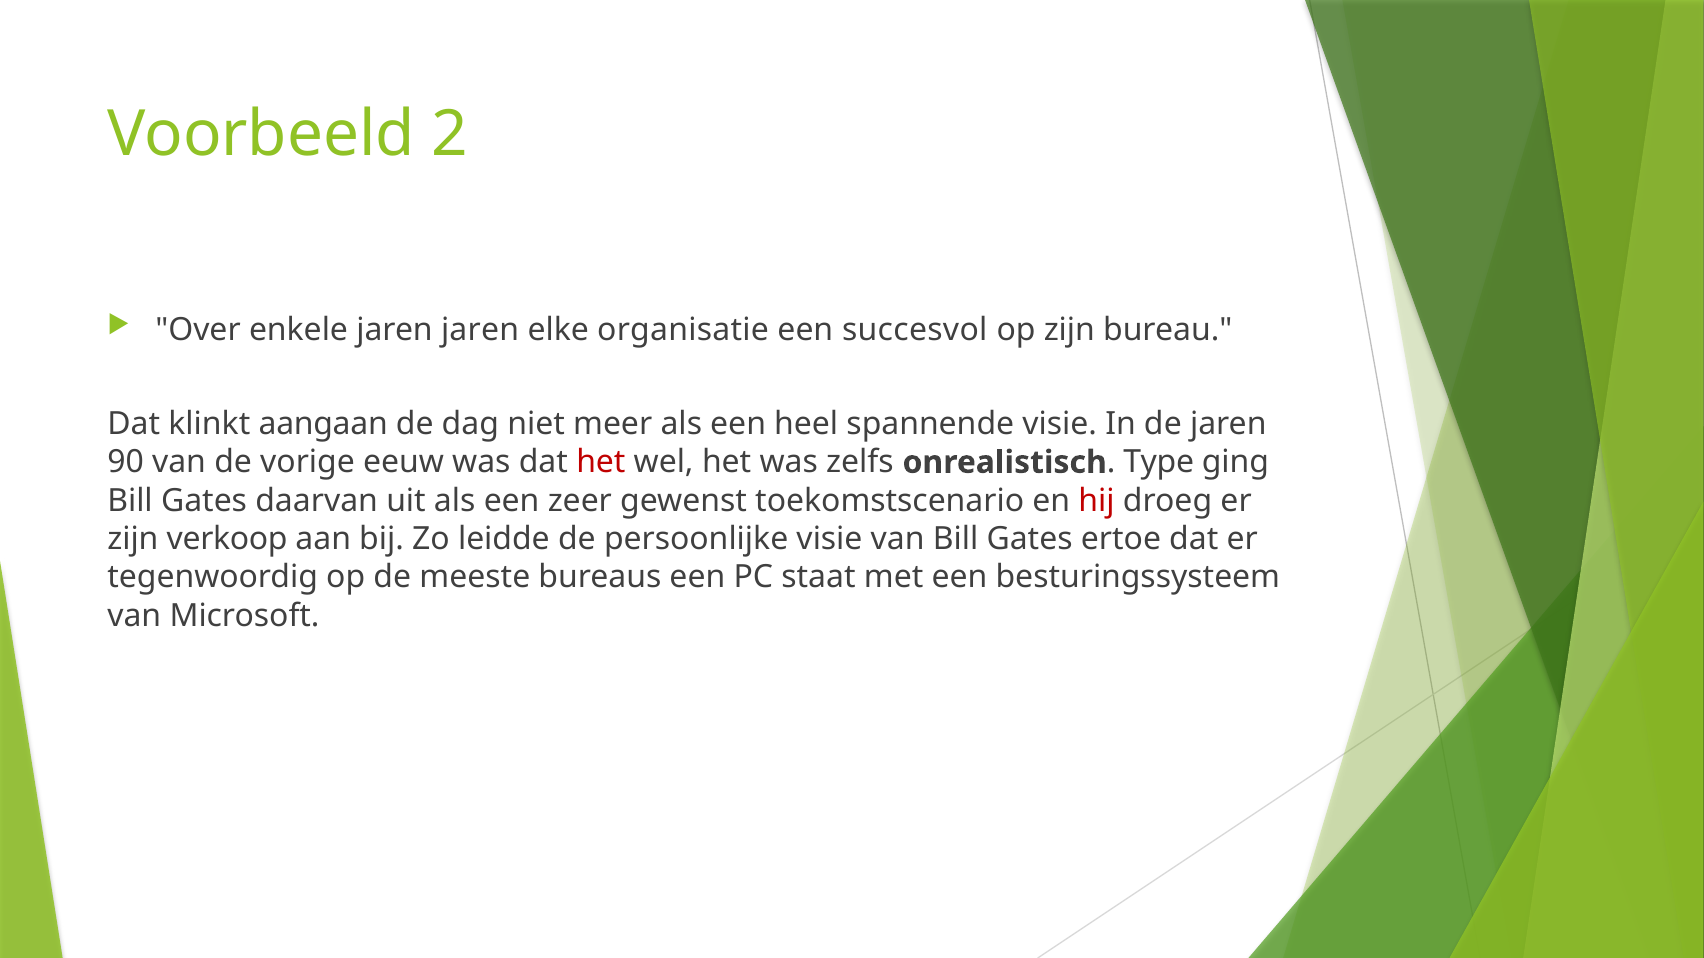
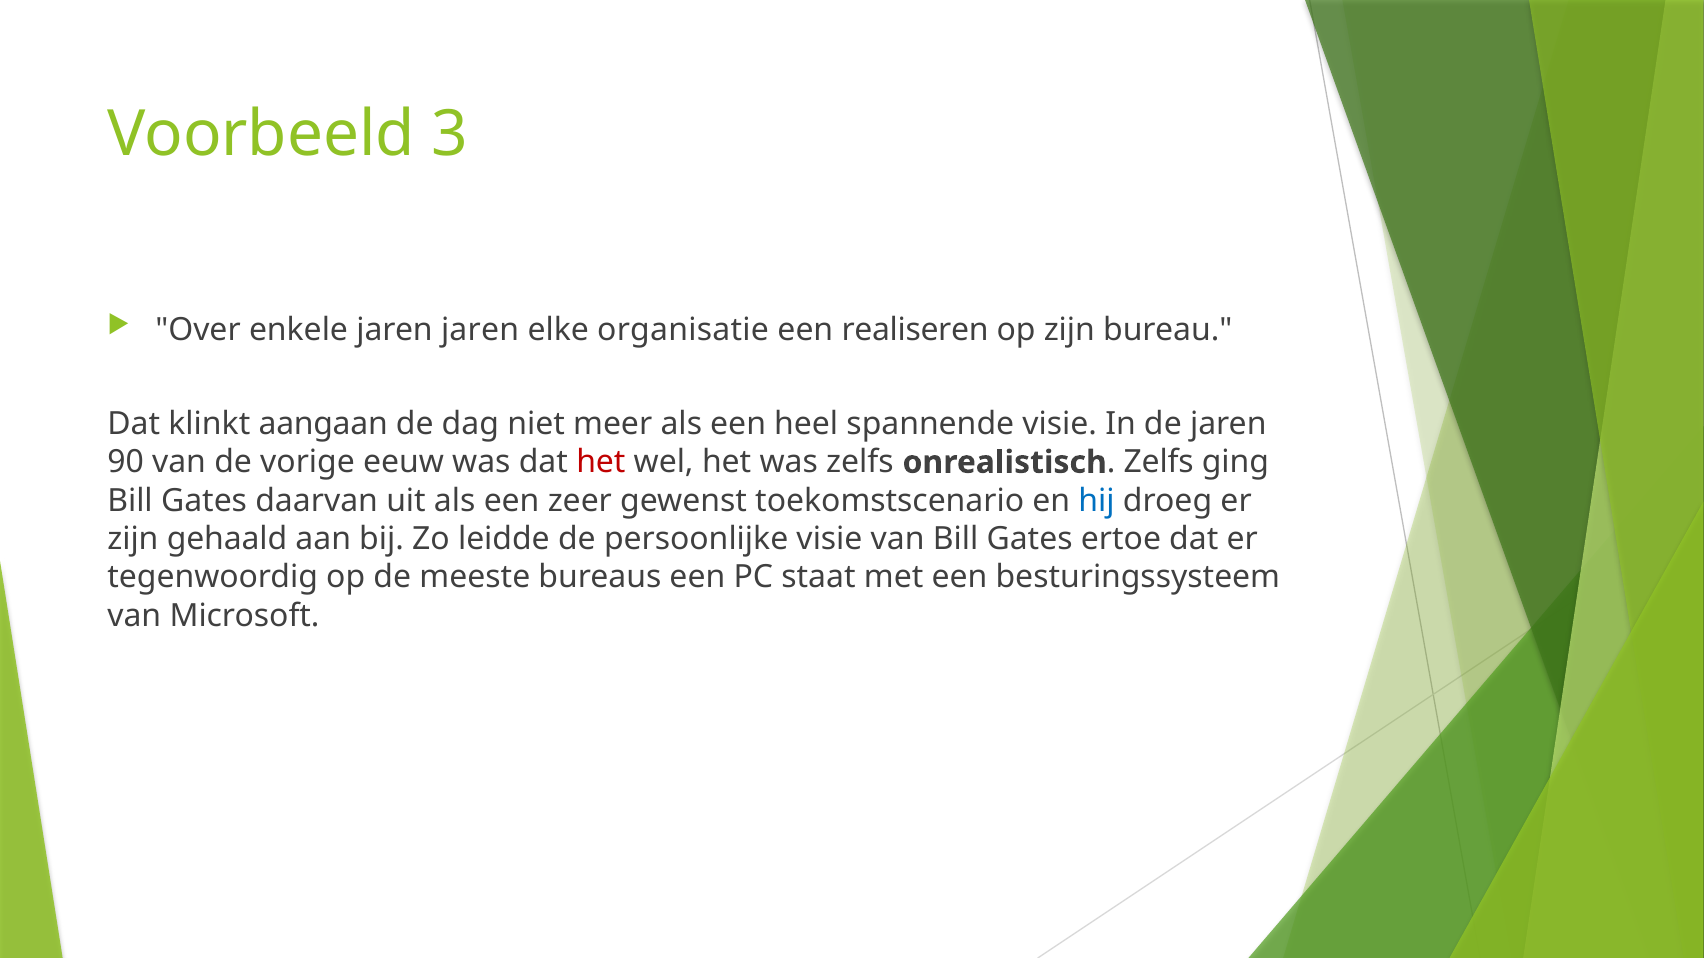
2: 2 -> 3 (450, 134)
succesvol: succesvol -> realiseren (915, 330)
Type: Type -> Zelfs (1159, 463)
hij colour: red -> blue (1097, 501)
verkoop: verkoop -> gehaald (227, 539)
